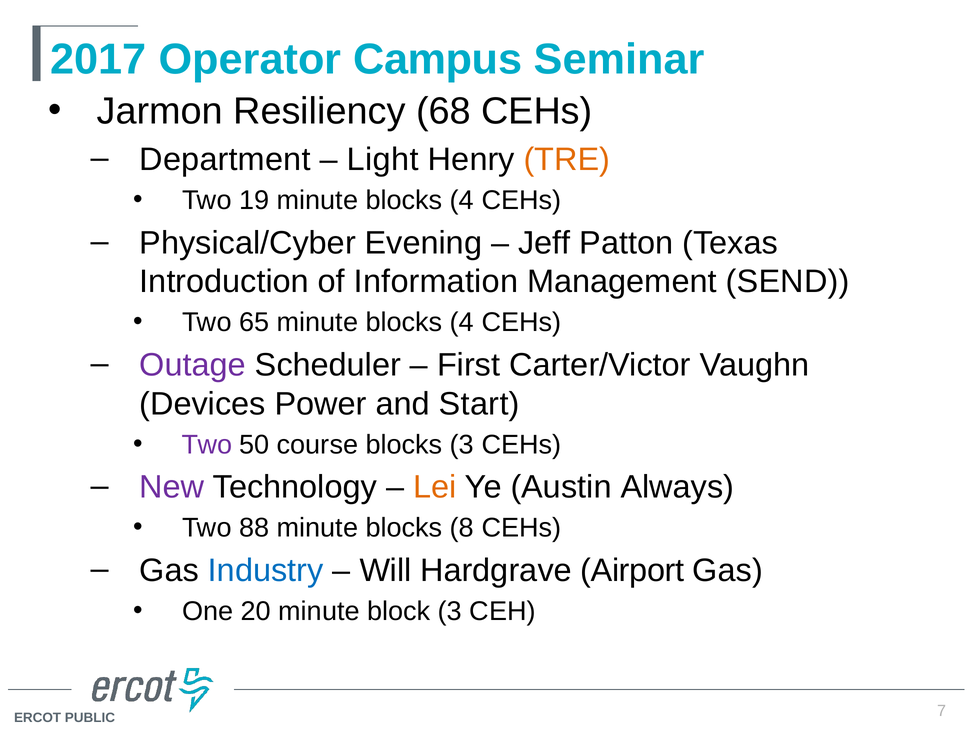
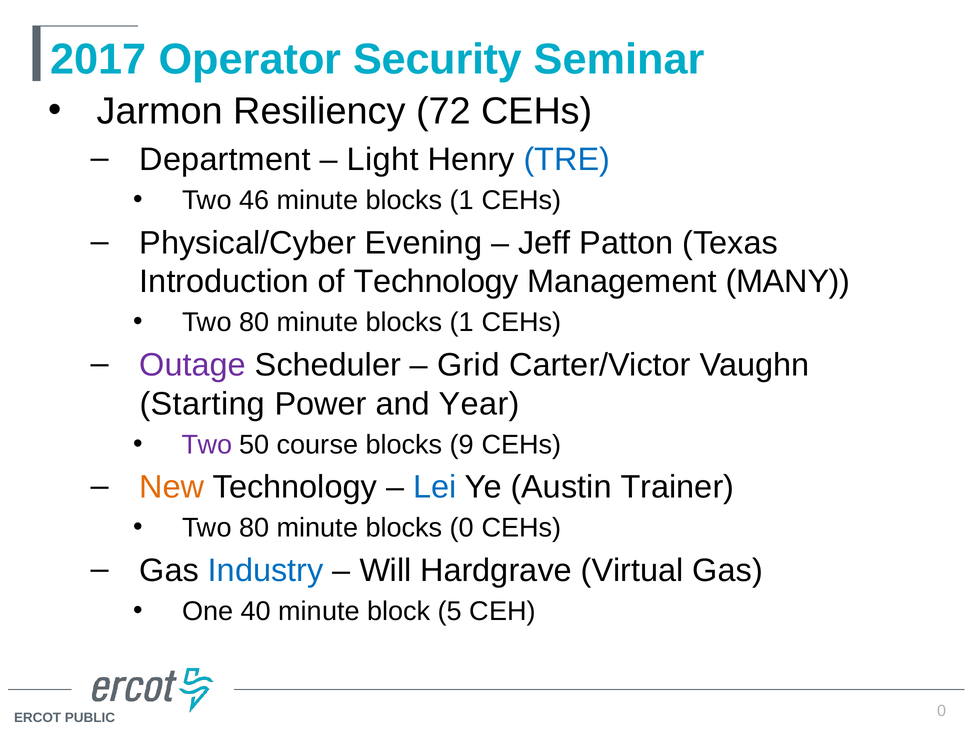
Campus: Campus -> Security (438, 60)
68: 68 -> 72 (443, 111)
TRE colour: orange -> blue (567, 160)
19: 19 -> 46 (254, 200)
4: 4 -> 1 (462, 200)
of Information: Information -> Technology (436, 282)
SEND: SEND -> MANY (788, 282)
65: 65 -> 80 (254, 323)
4: 4 -> 1 (462, 323)
First: First -> Grid (468, 365)
Devices: Devices -> Starting (202, 404)
Start: Start -> Year (479, 404)
blocks 3: 3 -> 9 (462, 445)
New colour: purple -> orange (172, 488)
Lei colour: orange -> blue (435, 488)
Always: Always -> Trainer (677, 488)
88: 88 -> 80 (254, 528)
blocks 8: 8 -> 0 (462, 528)
Airport: Airport -> Virtual (632, 571)
20: 20 -> 40 (256, 612)
block 3: 3 -> 5 (450, 612)
7: 7 -> 0 (942, 711)
